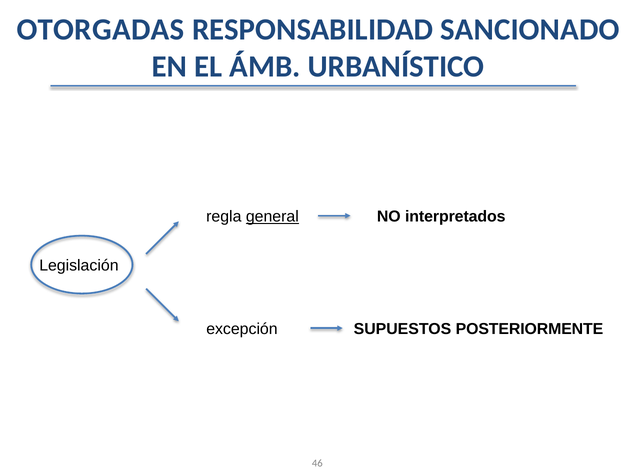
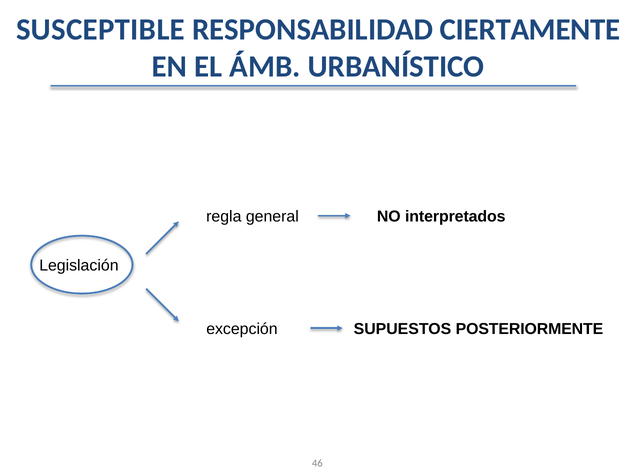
OTORGADAS: OTORGADAS -> SUSCEPTIBLE (100, 30)
SANCIONADO: SANCIONADO -> CIERTAMENTE (530, 30)
general underline: present -> none (272, 217)
